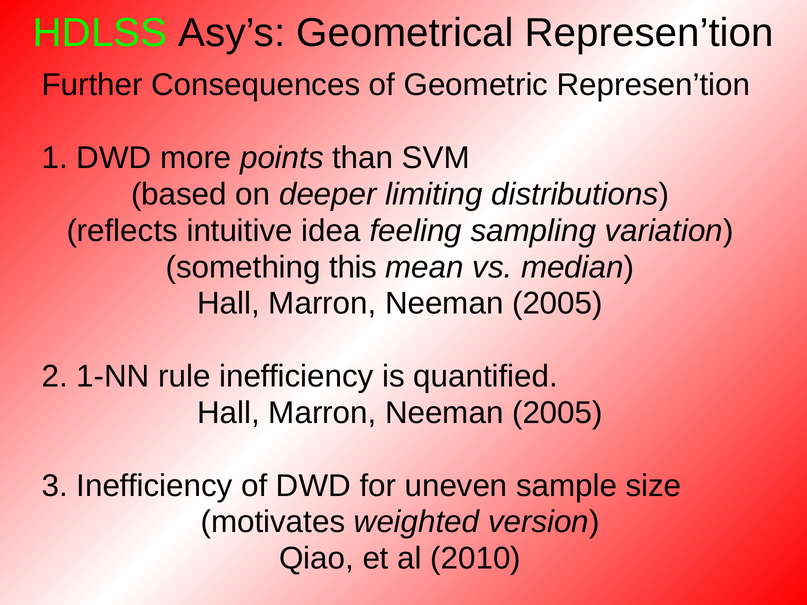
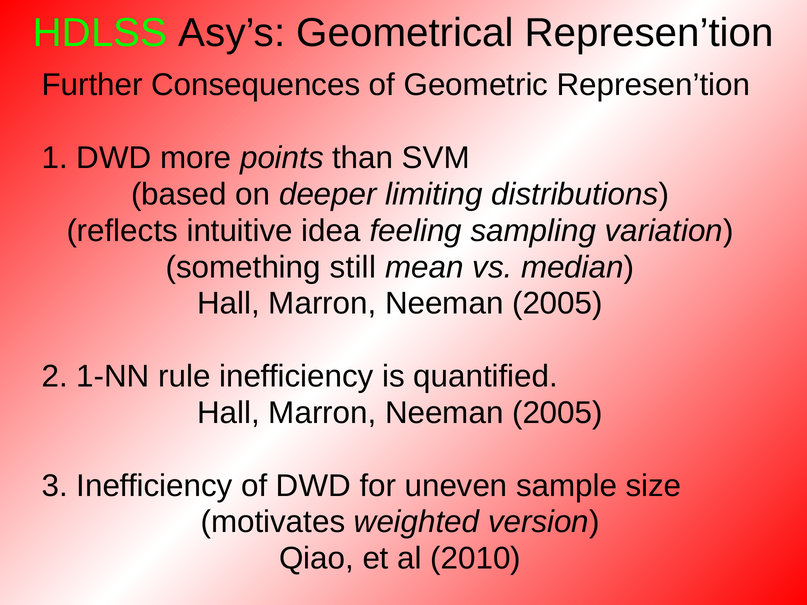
this: this -> still (353, 267)
